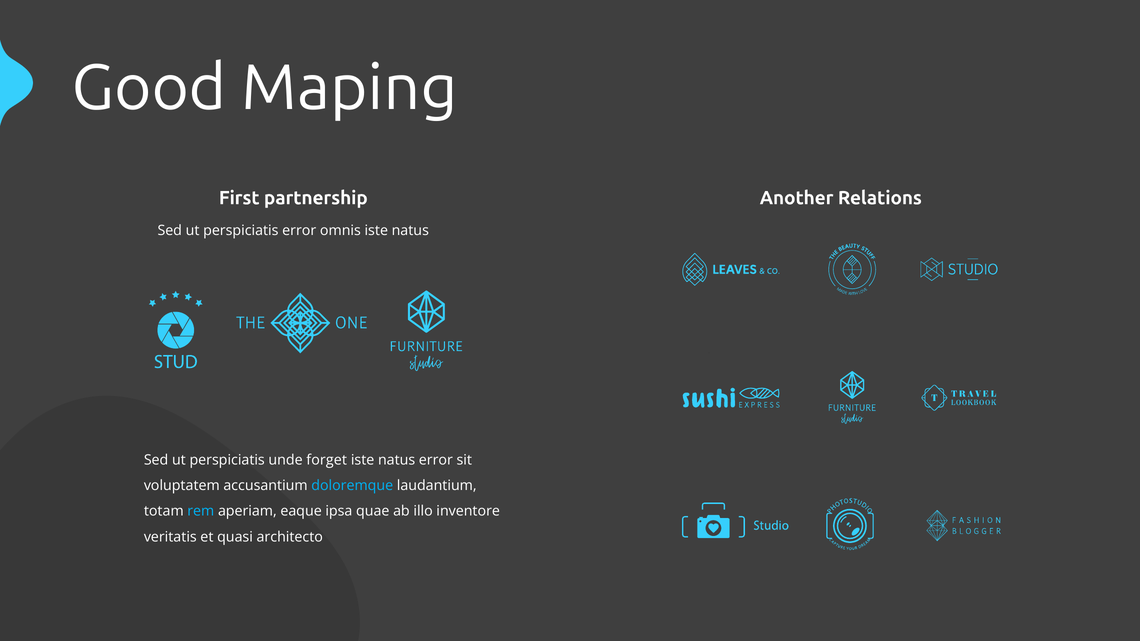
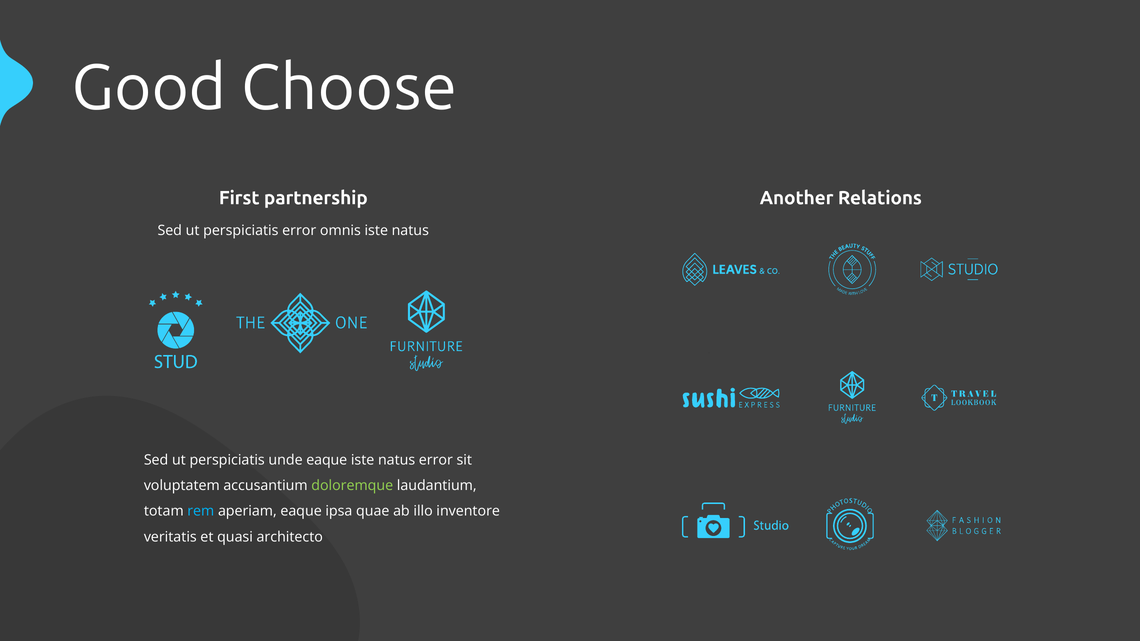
Maping: Maping -> Choose (349, 88)
unde forget: forget -> eaque (327, 460)
doloremque colour: light blue -> light green (352, 486)
